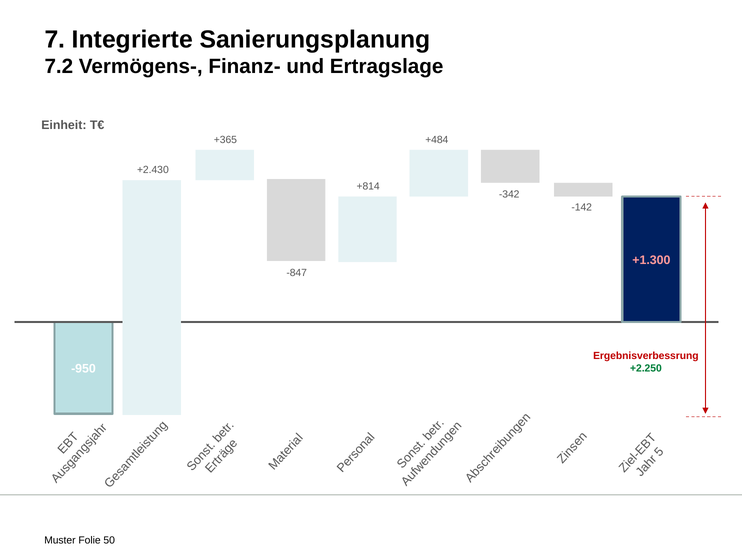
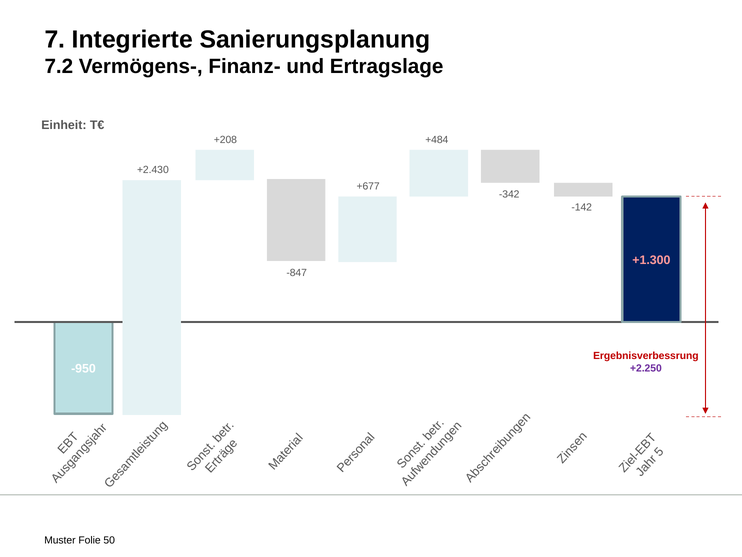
+365: +365 -> +208 (225, 140)
+814: +814 -> +677 (368, 186)
+2.250 colour: green -> purple (646, 368)
